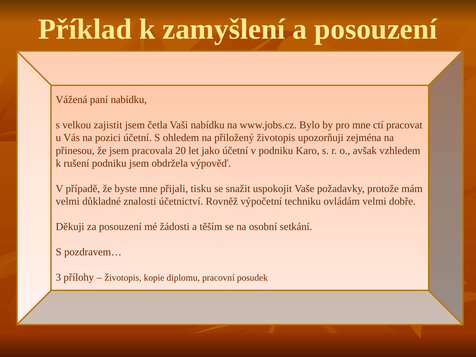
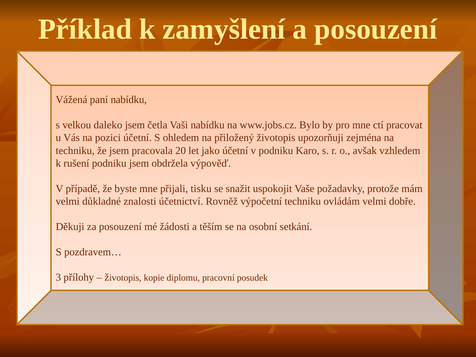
zajistit: zajistit -> daleko (108, 125)
přinesou: přinesou -> techniku (75, 151)
